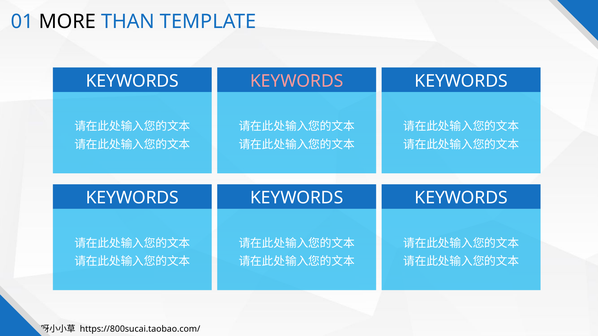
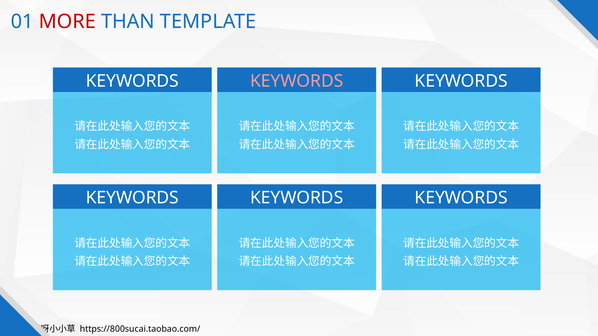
MORE colour: black -> red (67, 22)
